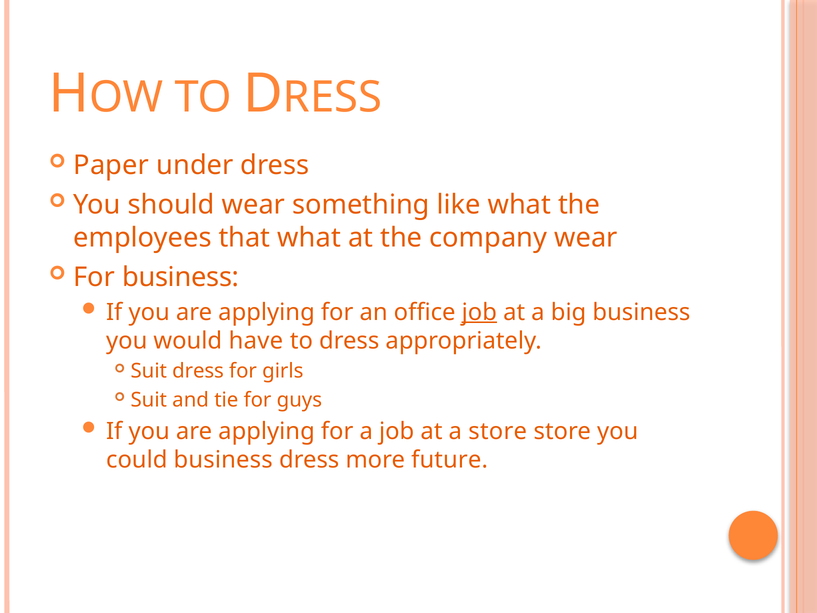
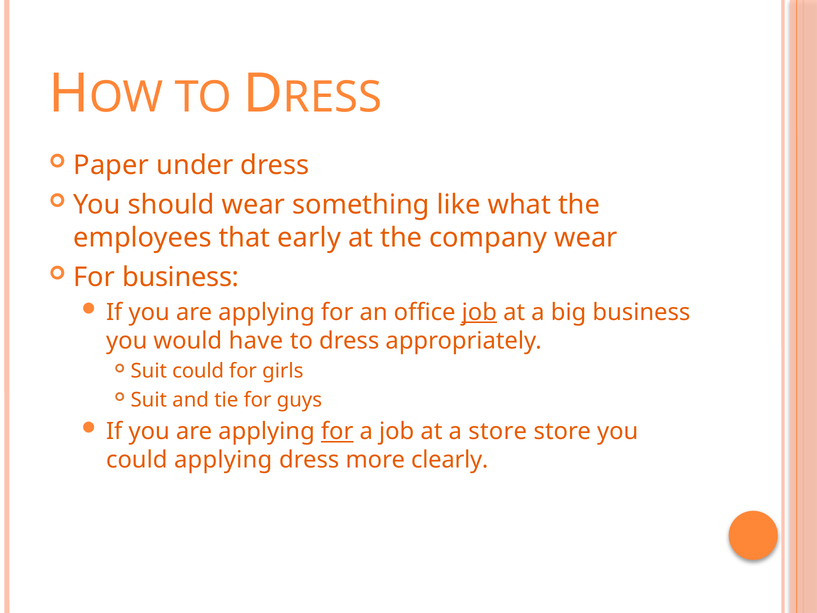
that what: what -> early (309, 237)
Suit dress: dress -> could (198, 371)
for underline: none -> present (337, 431)
could business: business -> applying (223, 460)
future: future -> clearly (450, 460)
